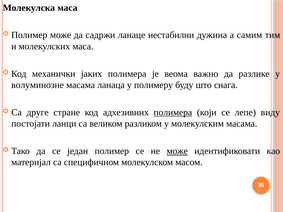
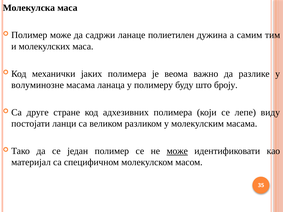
нестабилни: нестабилни -> полиетилен (171, 35)
снага: снага -> броју (226, 85)
полимера underline: present -> none (173, 112)
